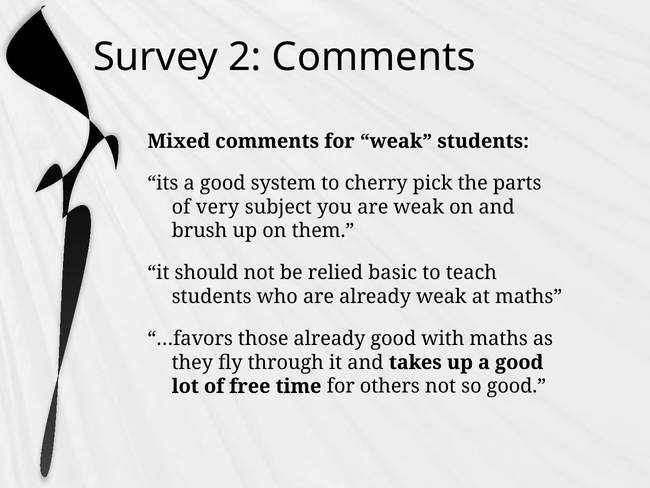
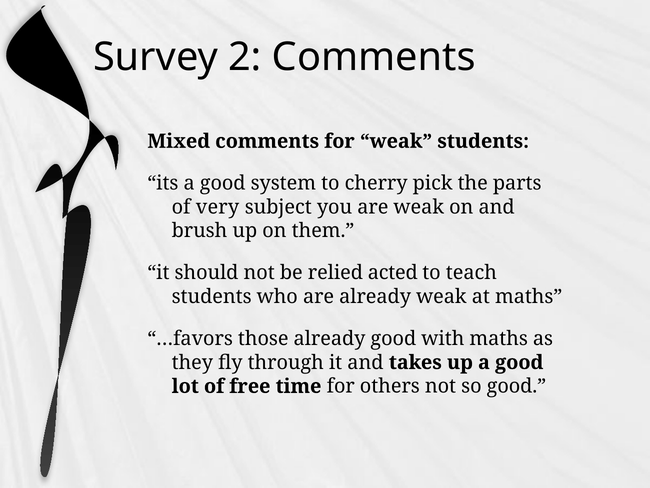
basic: basic -> acted (393, 273)
